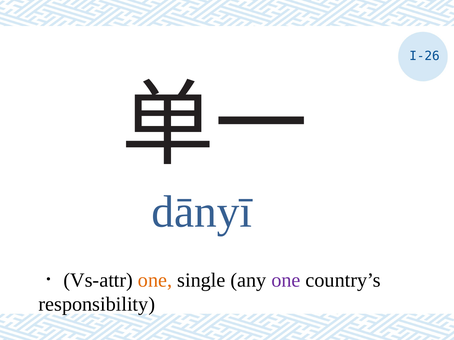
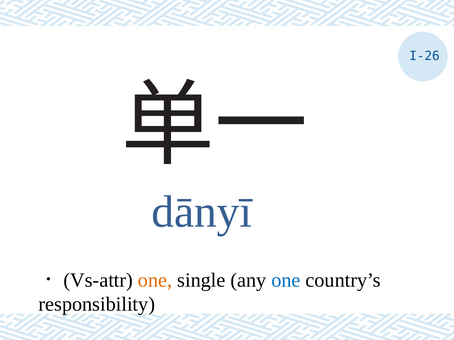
one colour: purple -> blue (286, 281)
